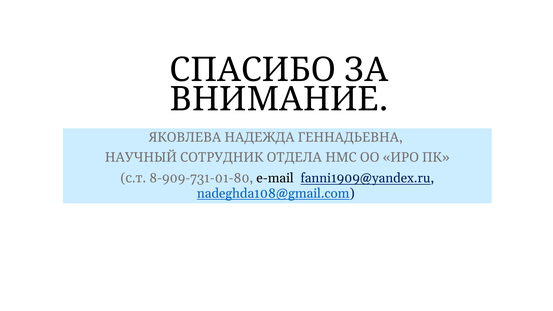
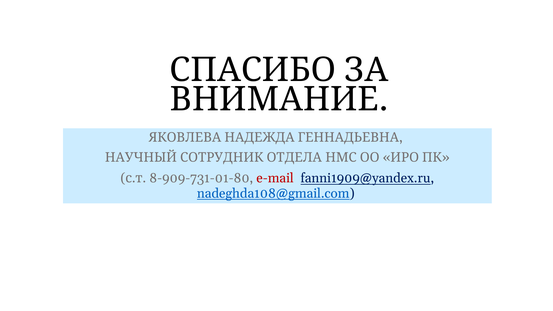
e-mail colour: black -> red (275, 178)
